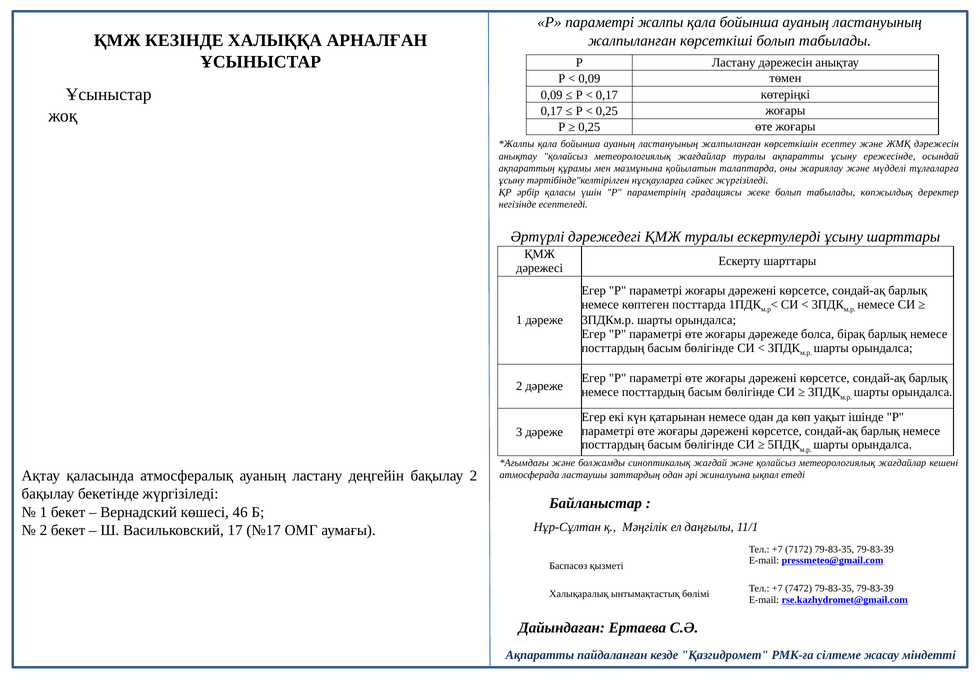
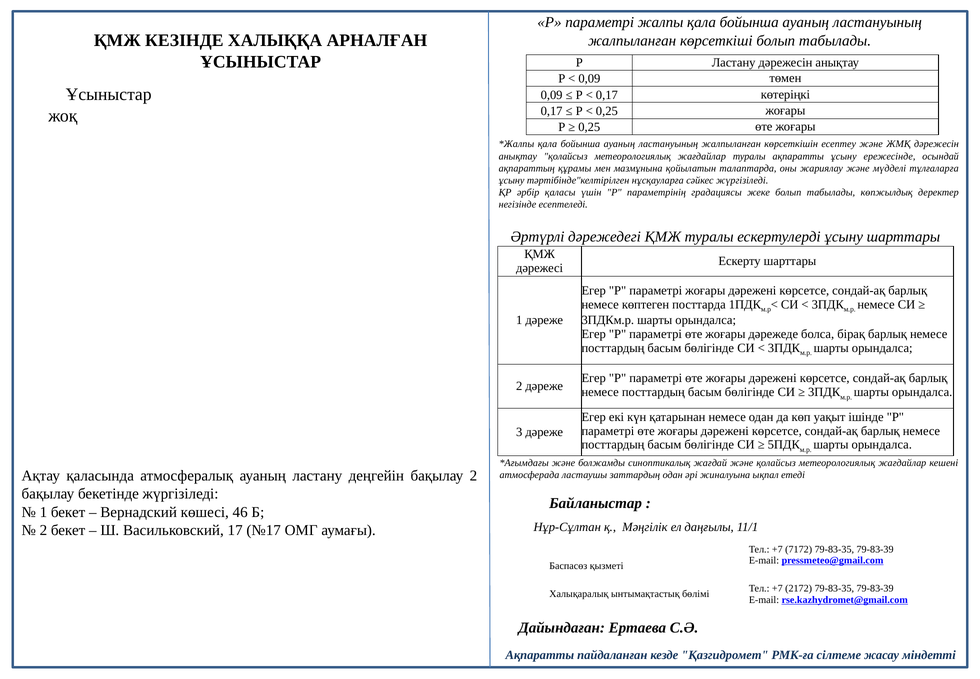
7472: 7472 -> 2172 (799, 588)
